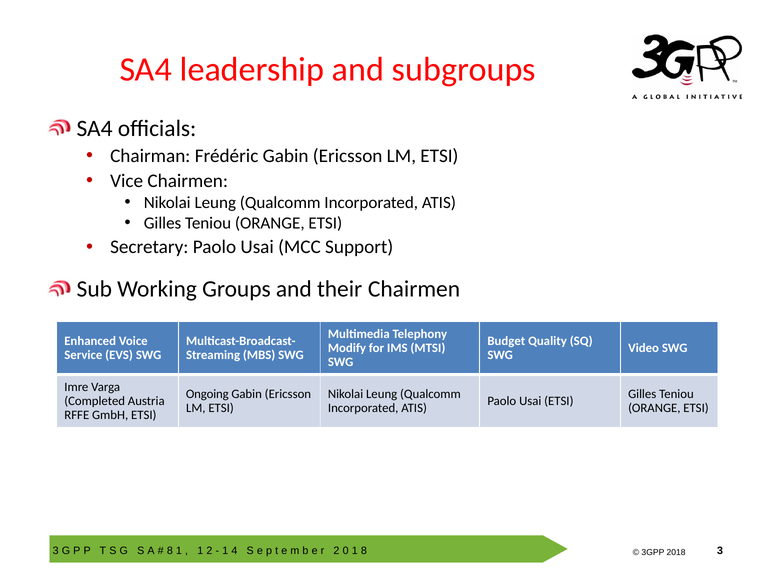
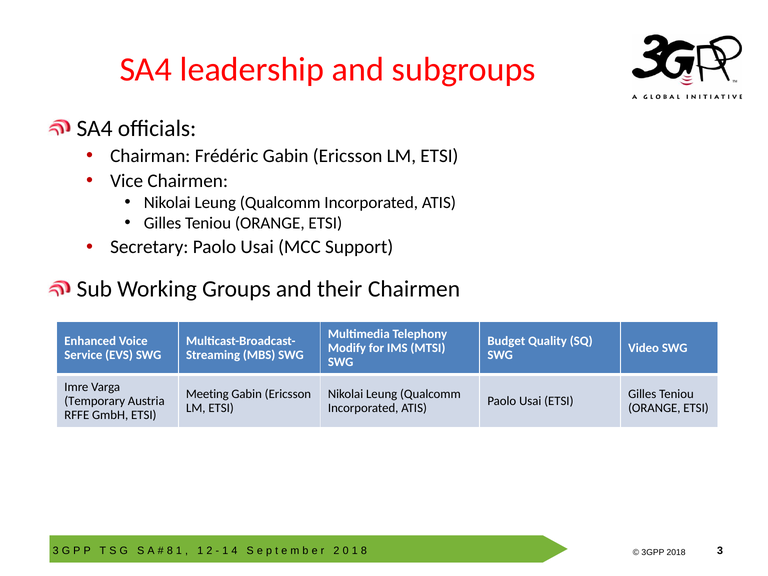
Ongoing: Ongoing -> Meeting (207, 394)
Completed: Completed -> Temporary (95, 401)
